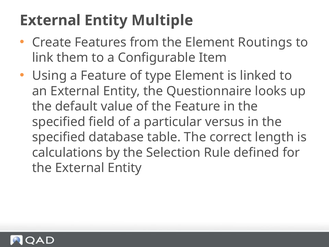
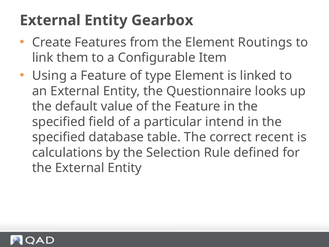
Multiple: Multiple -> Gearbox (162, 20)
versus: versus -> intend (225, 122)
length: length -> recent (274, 137)
